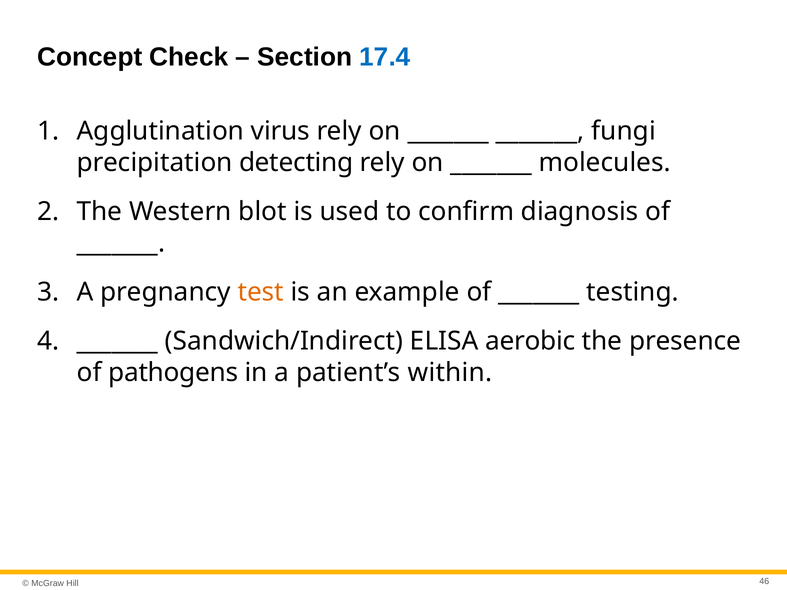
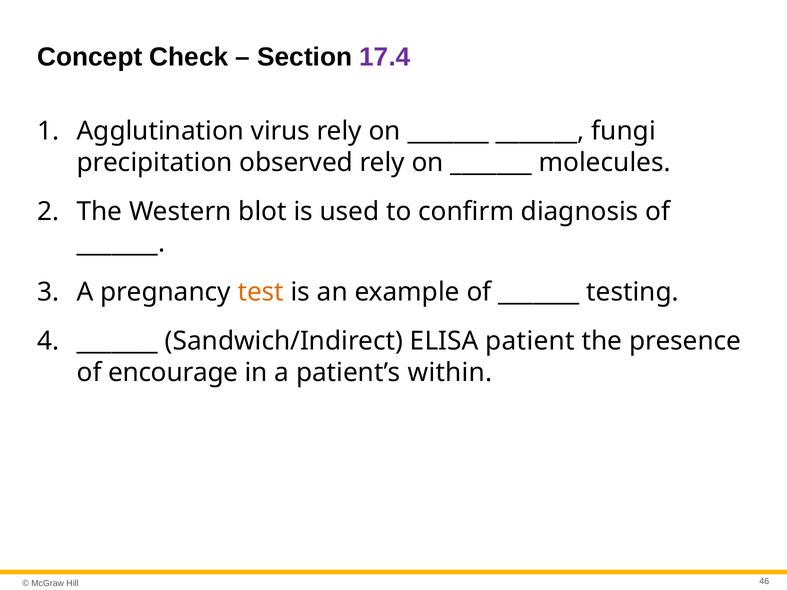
17.4 colour: blue -> purple (385, 57)
detecting: detecting -> observed (296, 163)
aerobic: aerobic -> patient (530, 341)
pathogens: pathogens -> encourage (173, 373)
